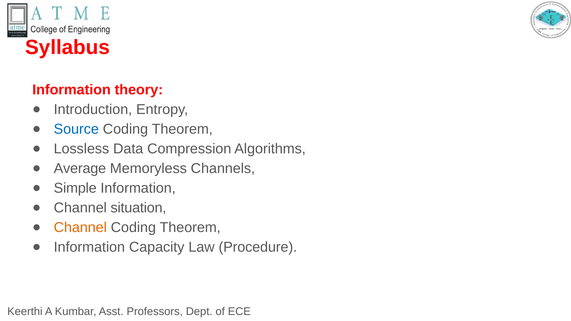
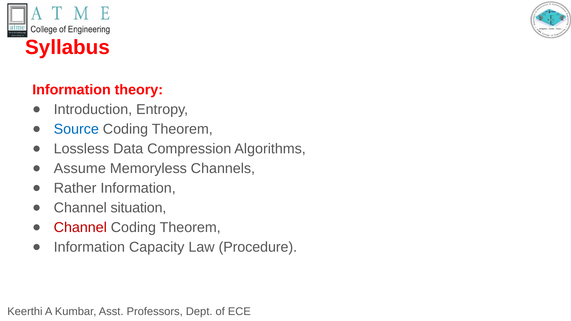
Average: Average -> Assume (80, 169)
Simple: Simple -> Rather (75, 188)
Channel colour: orange -> red (80, 228)
